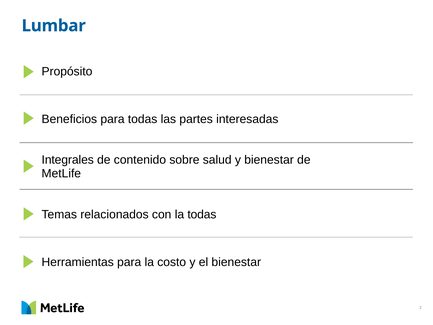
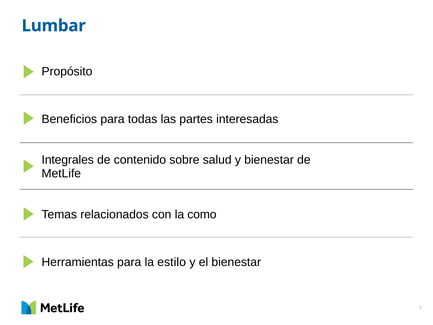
la todas: todas -> como (202, 214)
costo: costo -> estilo (172, 262)
